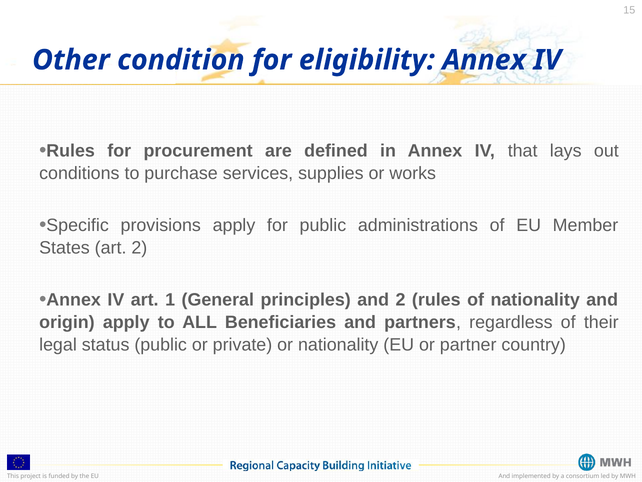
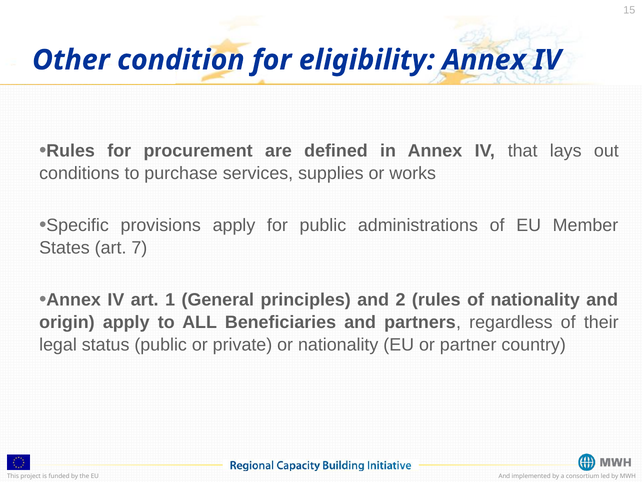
art 2: 2 -> 7 (139, 248)
